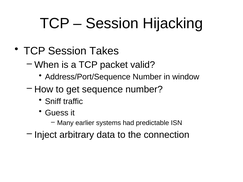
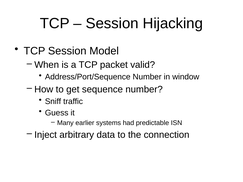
Takes: Takes -> Model (104, 51)
